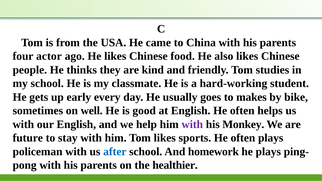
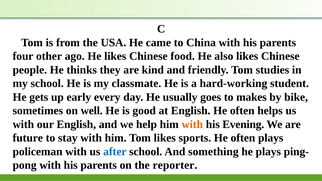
actor: actor -> other (49, 56)
with colour: purple -> orange (192, 124)
Monkey: Monkey -> Evening (243, 124)
homework: homework -> something (213, 152)
healthier: healthier -> reporter (175, 165)
